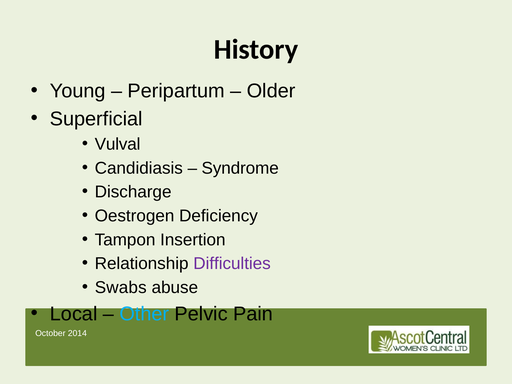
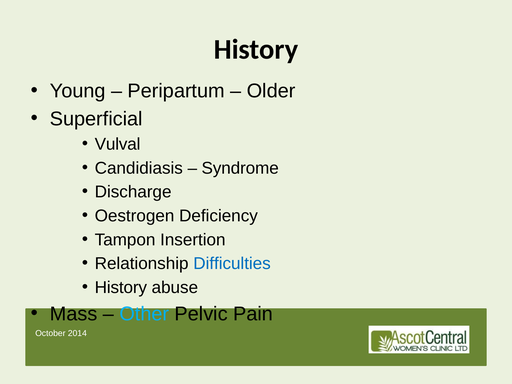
Difficulties colour: purple -> blue (232, 264)
Swabs: Swabs -> History (121, 287)
Local: Local -> Mass (74, 314)
